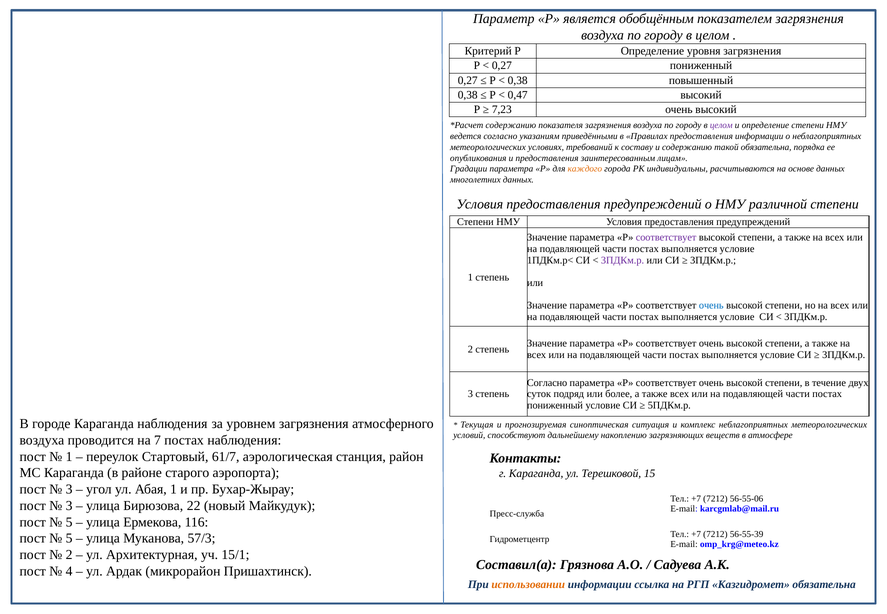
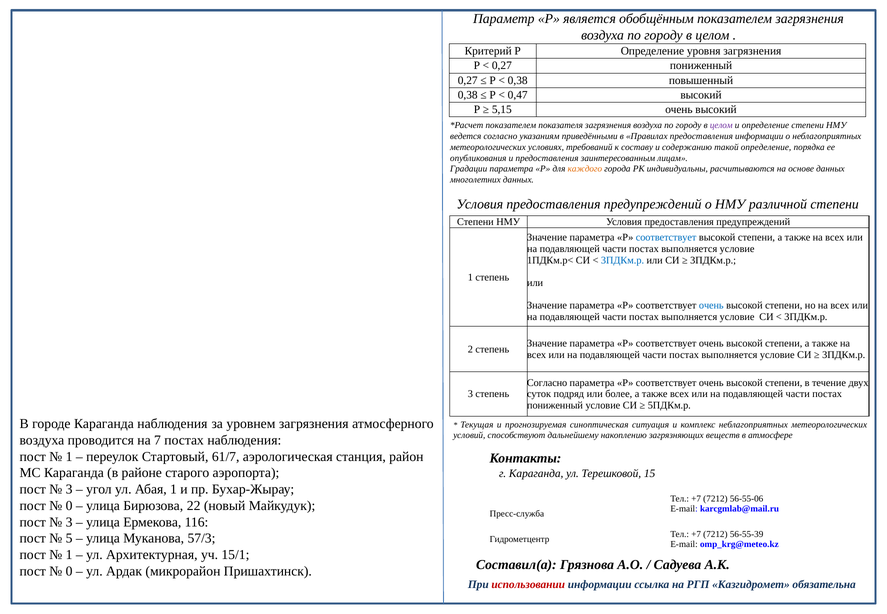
7,23: 7,23 -> 5,15 (502, 110)
содержанию: содержанию -> показателем (511, 125)
такой обязательна: обязательна -> определение (766, 147)
соответствует colour: purple -> blue (666, 238)
3ПДКм.р colour: purple -> blue (623, 260)
3: 3 -> 0 (69, 506)
5: 5 -> 3 (69, 522)
2: 2 -> 1 (69, 555)
4: 4 -> 0 (69, 571)
использовании colour: orange -> red (528, 585)
